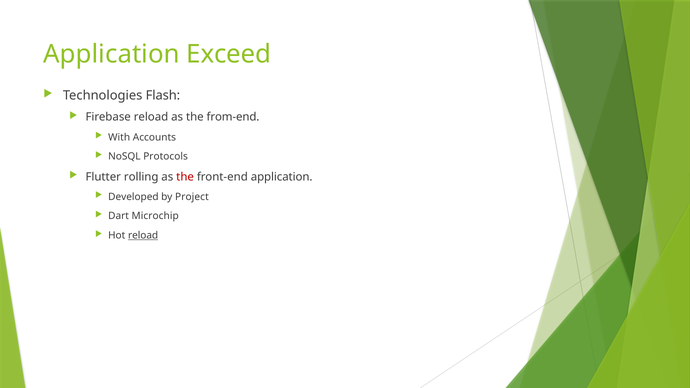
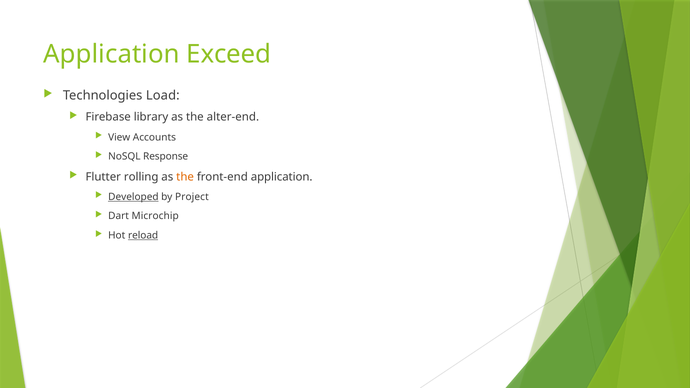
Flash: Flash -> Load (163, 96)
Firebase reload: reload -> library (151, 117)
from-end: from-end -> alter-end (233, 117)
With: With -> View (119, 137)
Protocols: Protocols -> Response (166, 157)
the colour: red -> orange (185, 177)
Developed underline: none -> present (133, 197)
